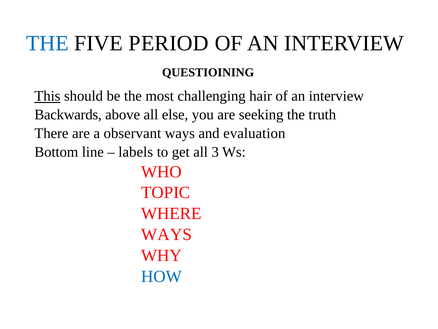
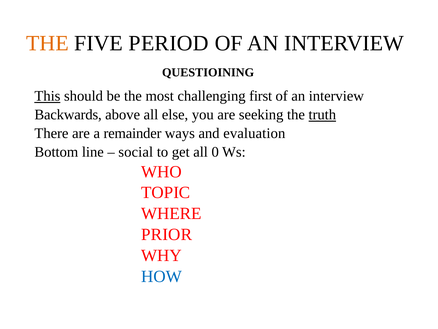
THE colour: blue -> orange (48, 43)
hair: hair -> first (261, 96)
truth underline: none -> present (322, 115)
observant: observant -> remainder (133, 133)
labels: labels -> social (136, 152)
3: 3 -> 0 (215, 152)
WAYS: WAYS -> PRIOR (167, 234)
